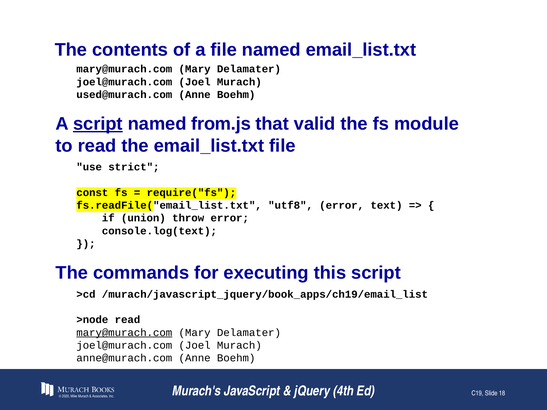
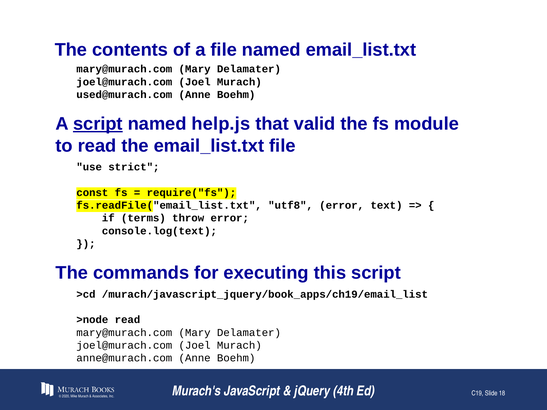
from.js: from.js -> help.js (221, 124)
union: union -> terms (143, 218)
mary@murach.com underline: present -> none (124, 333)
